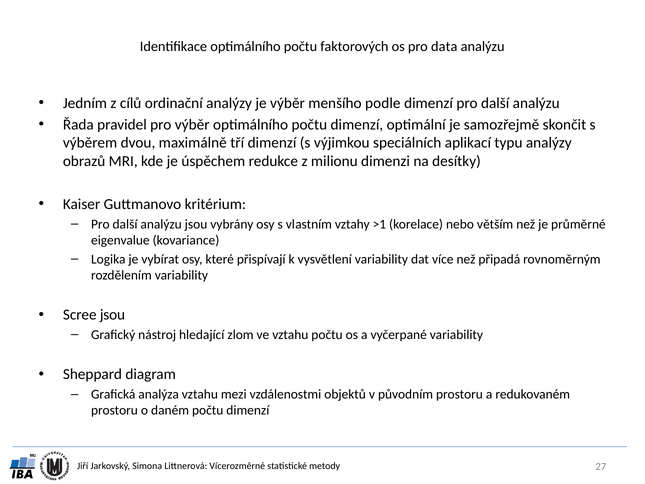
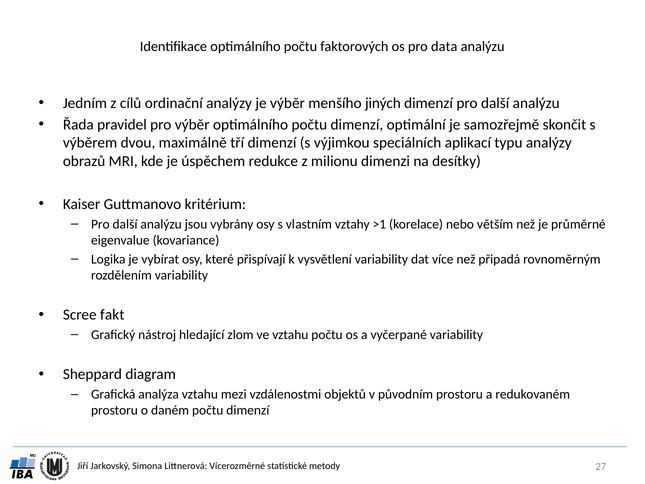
podle: podle -> jiných (383, 103)
Scree jsou: jsou -> fakt (112, 315)
